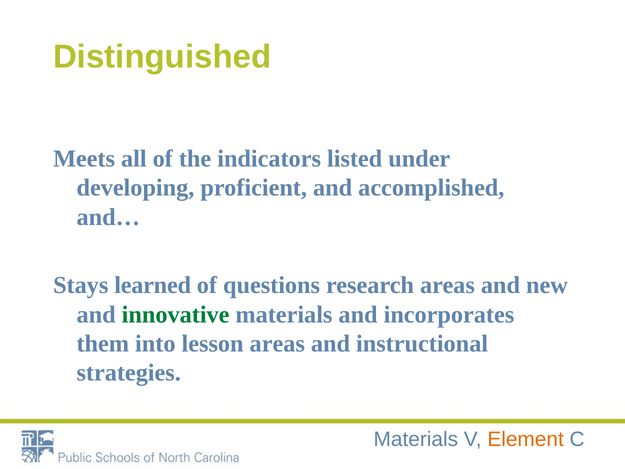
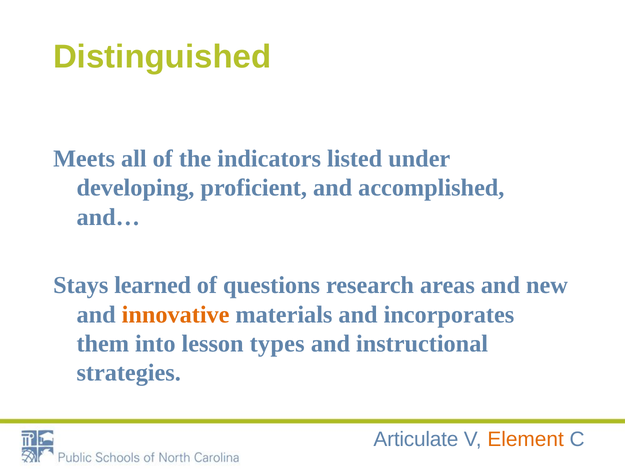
innovative colour: green -> orange (176, 314)
lesson areas: areas -> types (277, 344)
Materials: Materials -> Articulate (416, 439)
